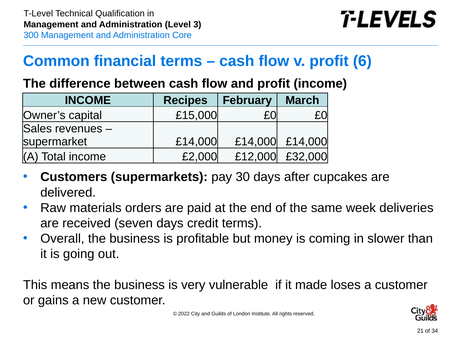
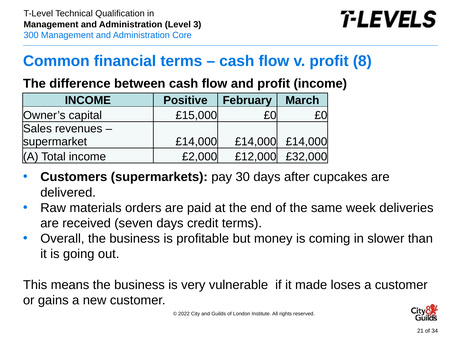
6: 6 -> 8 (362, 61)
Recipes: Recipes -> Positive (185, 100)
